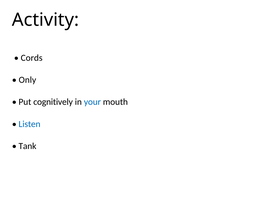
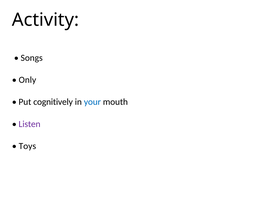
Cords: Cords -> Songs (32, 58)
Listen colour: blue -> purple (30, 124)
Tank: Tank -> Toys (27, 146)
